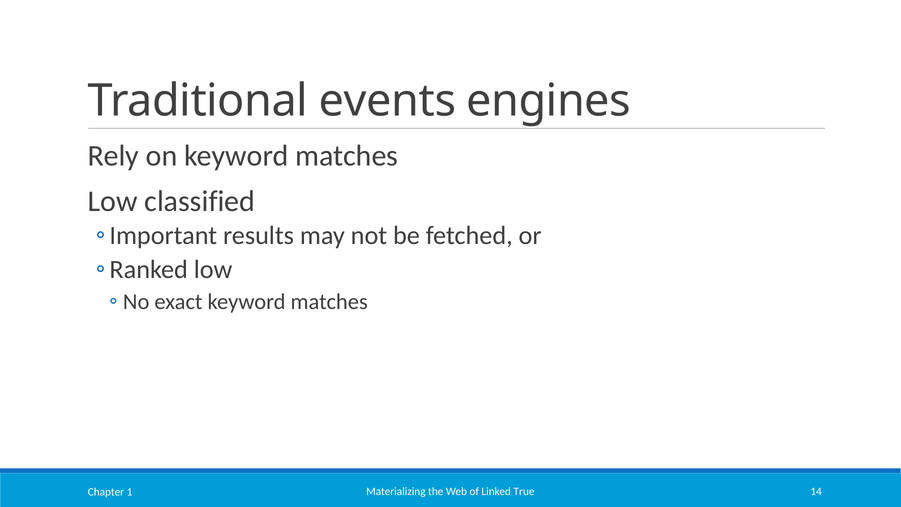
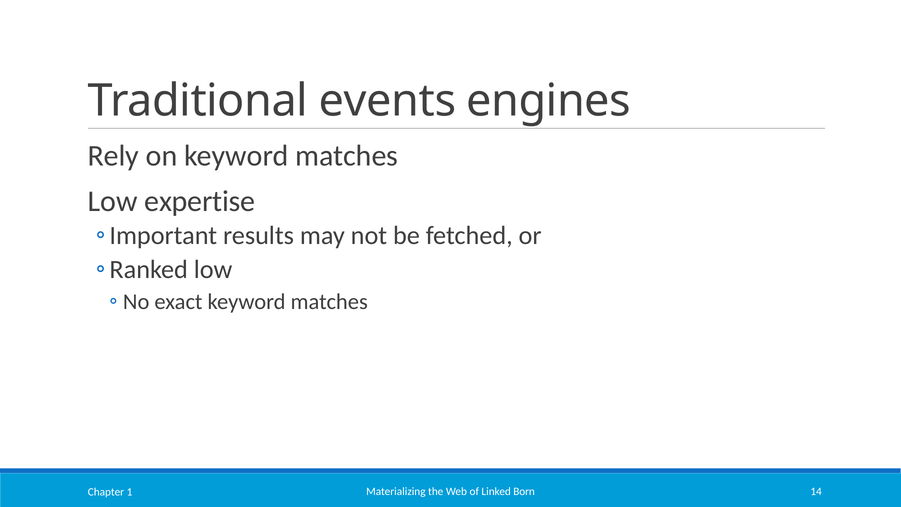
classified: classified -> expertise (200, 201)
True: True -> Born (524, 492)
